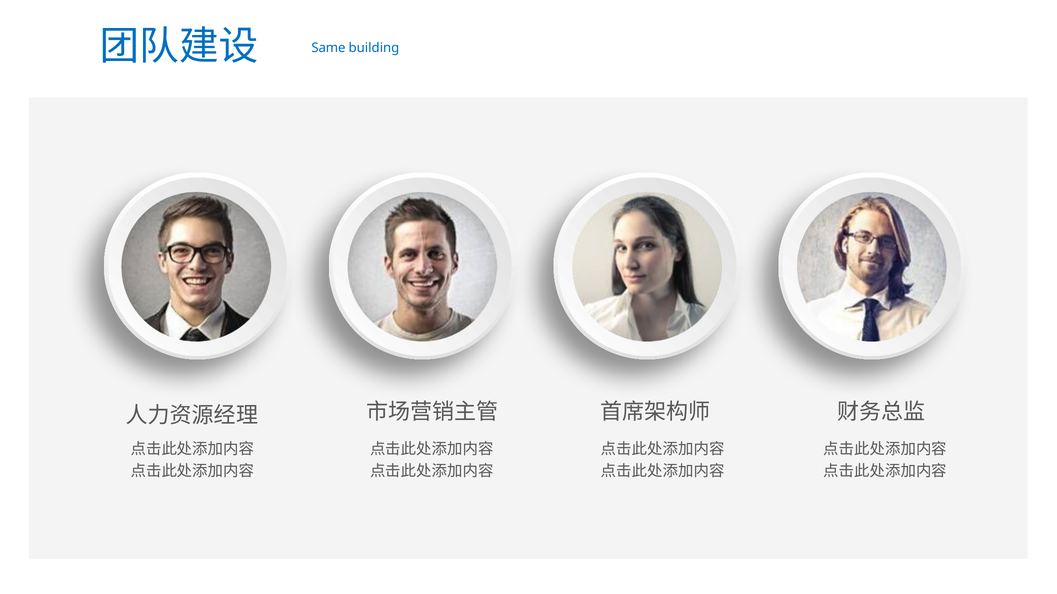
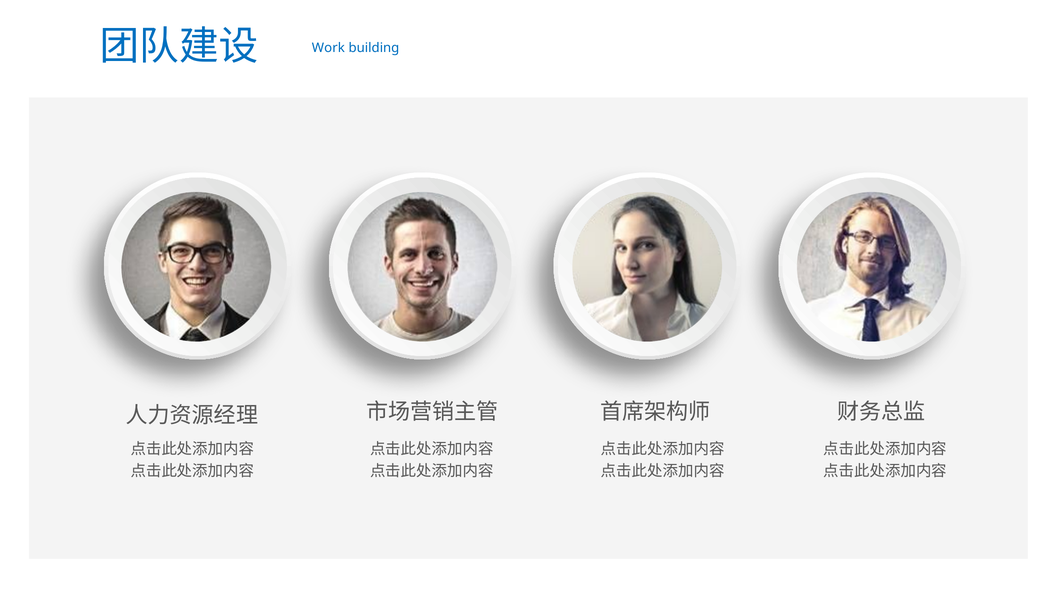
Same: Same -> Work (328, 48)
